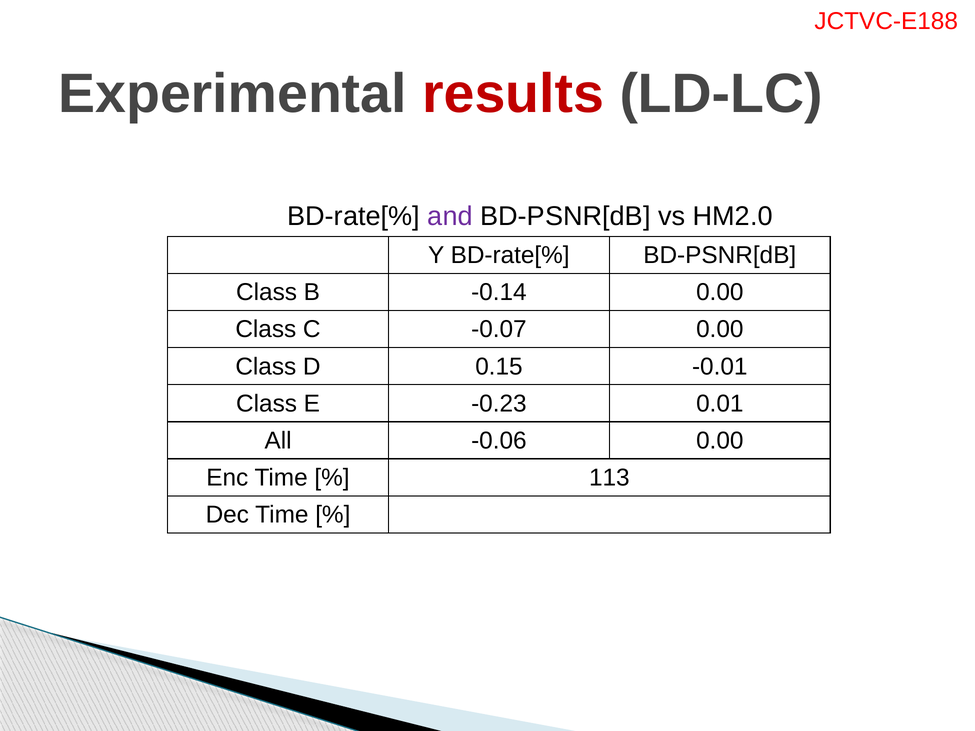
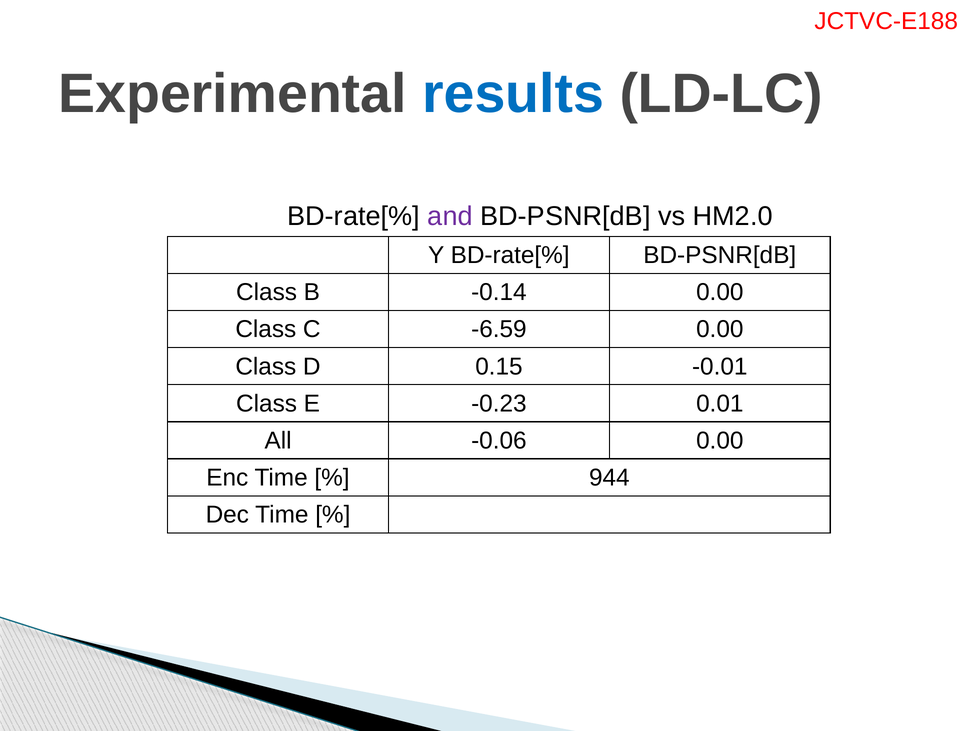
results colour: red -> blue (513, 94)
-0.07: -0.07 -> -6.59 (499, 330)
113: 113 -> 944 (609, 478)
